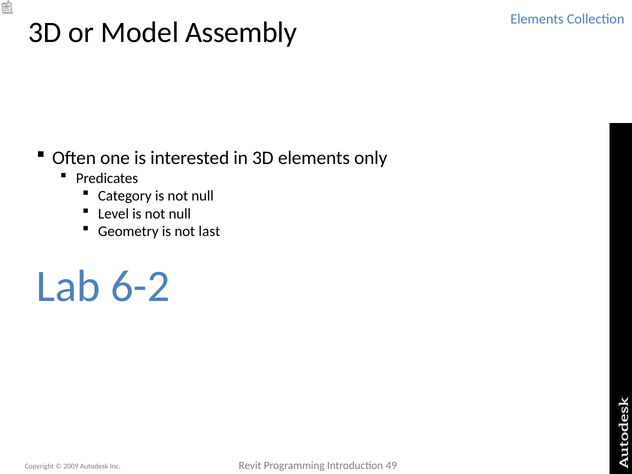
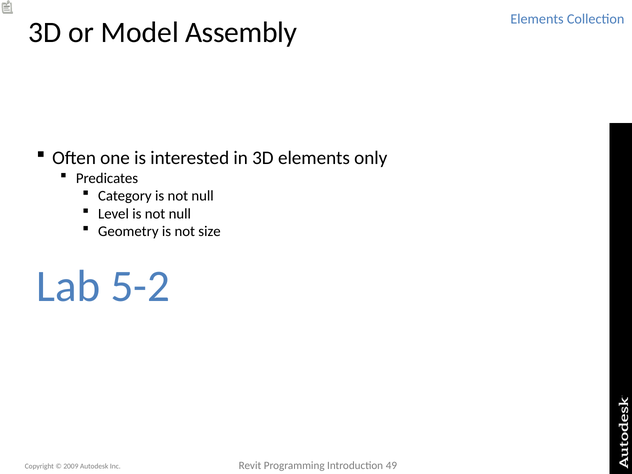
last: last -> size (210, 232)
6-2: 6-2 -> 5-2 (140, 287)
